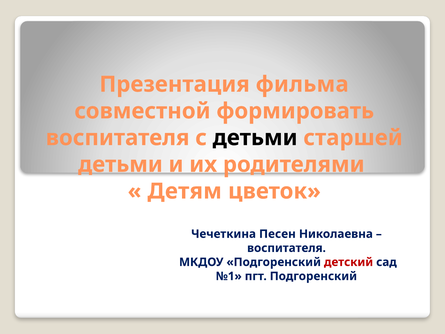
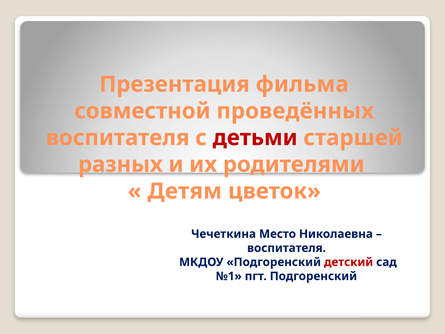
формировать: формировать -> проведённых (295, 111)
детьми colour: black -> red (255, 138)
детьми: детьми -> разных (120, 164)
Песен: Песен -> Место (278, 234)
